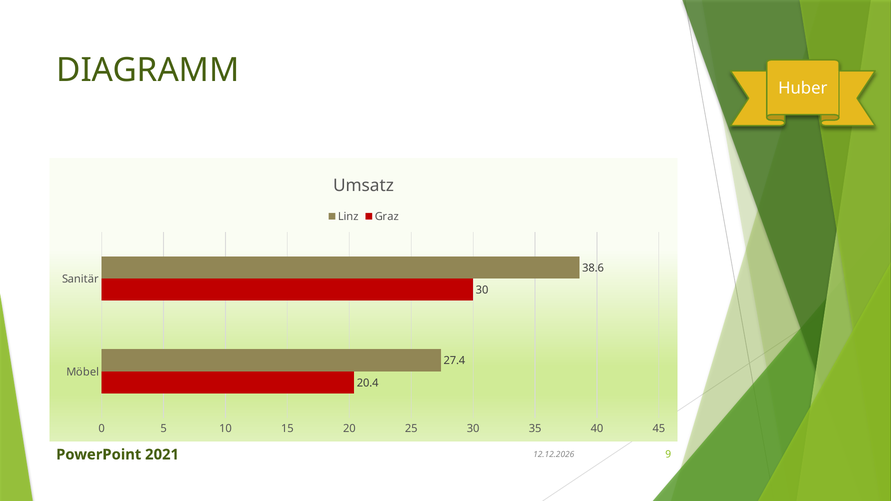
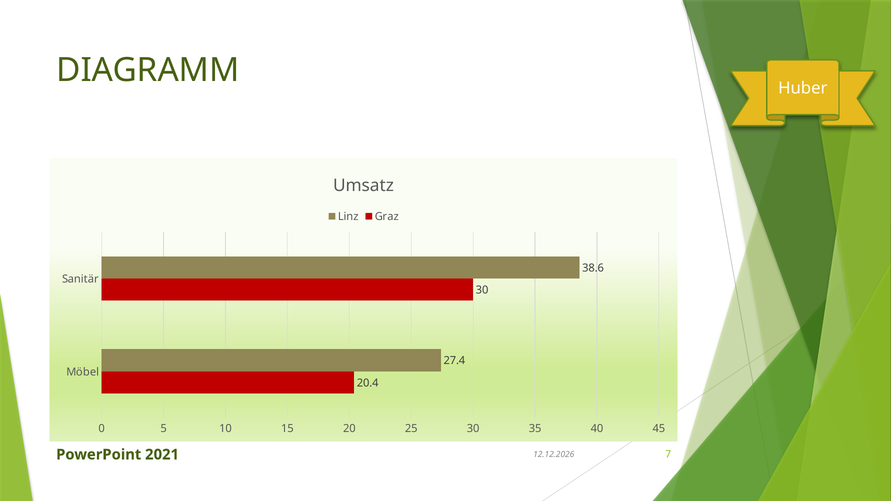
9: 9 -> 7 (668, 455)
